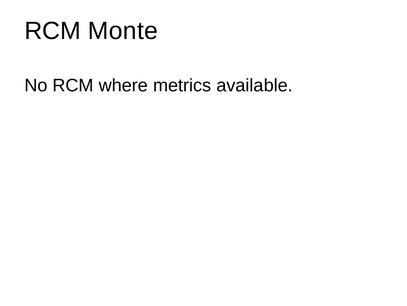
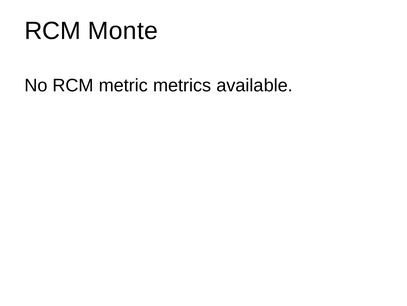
where: where -> metric (123, 85)
